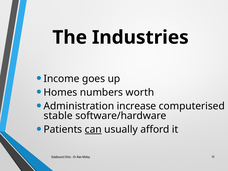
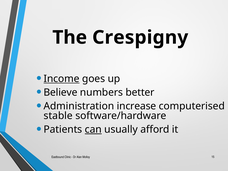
Industries: Industries -> Crespigny (140, 37)
Income underline: none -> present (62, 79)
Homes: Homes -> Believe (60, 92)
worth: worth -> better (140, 92)
